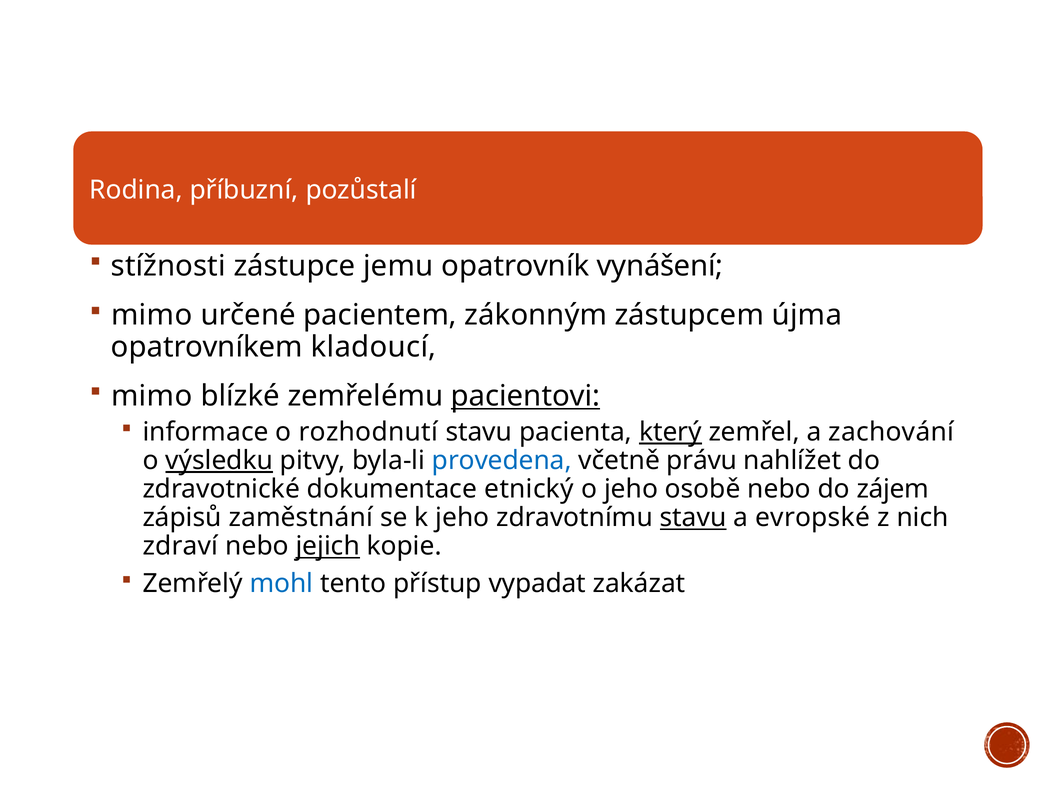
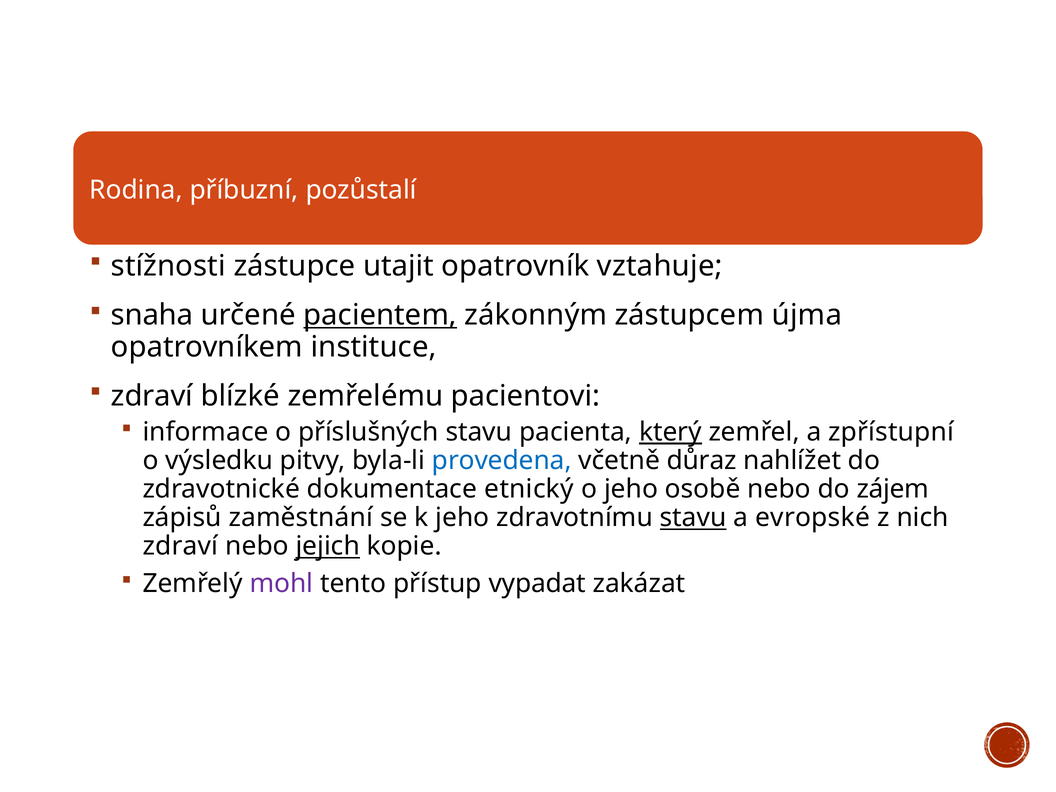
jemu: jemu -> utajit (398, 266)
vynášení: vynášení -> vztahuje (660, 266)
mimo: mimo -> snaha (152, 315)
pacientem underline: none -> present (380, 315)
kladoucí: kladoucí -> instituce (374, 347)
mimo: mimo -> zdraví (152, 396)
pacientovi underline: present -> none (526, 396)
rozhodnutí: rozhodnutí -> příslušných (368, 432)
zachování: zachování -> zpřístupní (891, 432)
výsledku underline: present -> none (219, 461)
právu: právu -> důraz (702, 461)
mohl colour: blue -> purple (281, 584)
